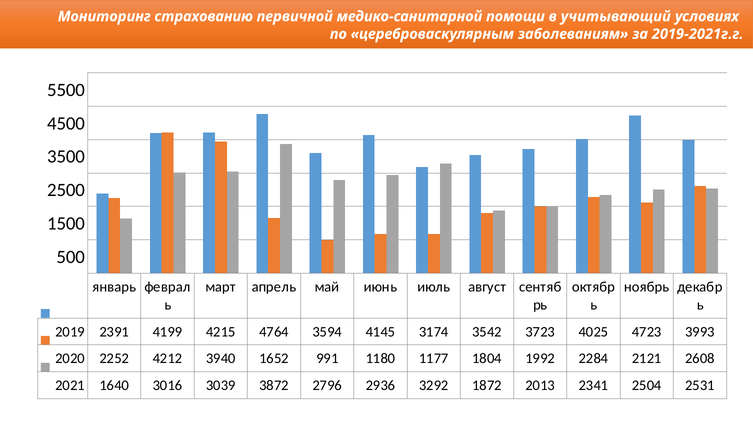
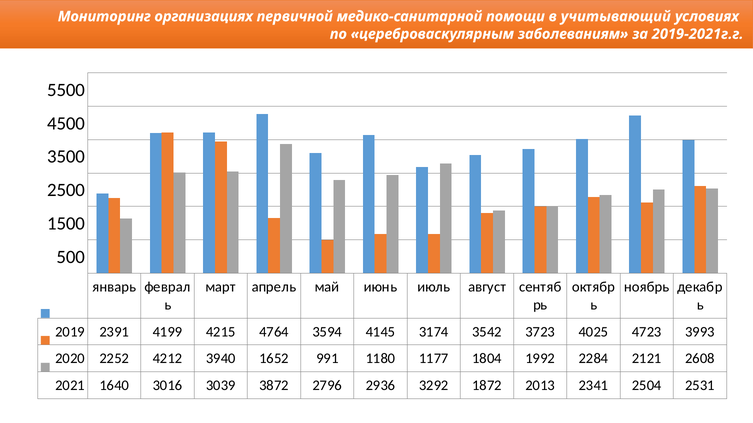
страхованию: страхованию -> организациях (204, 16)
